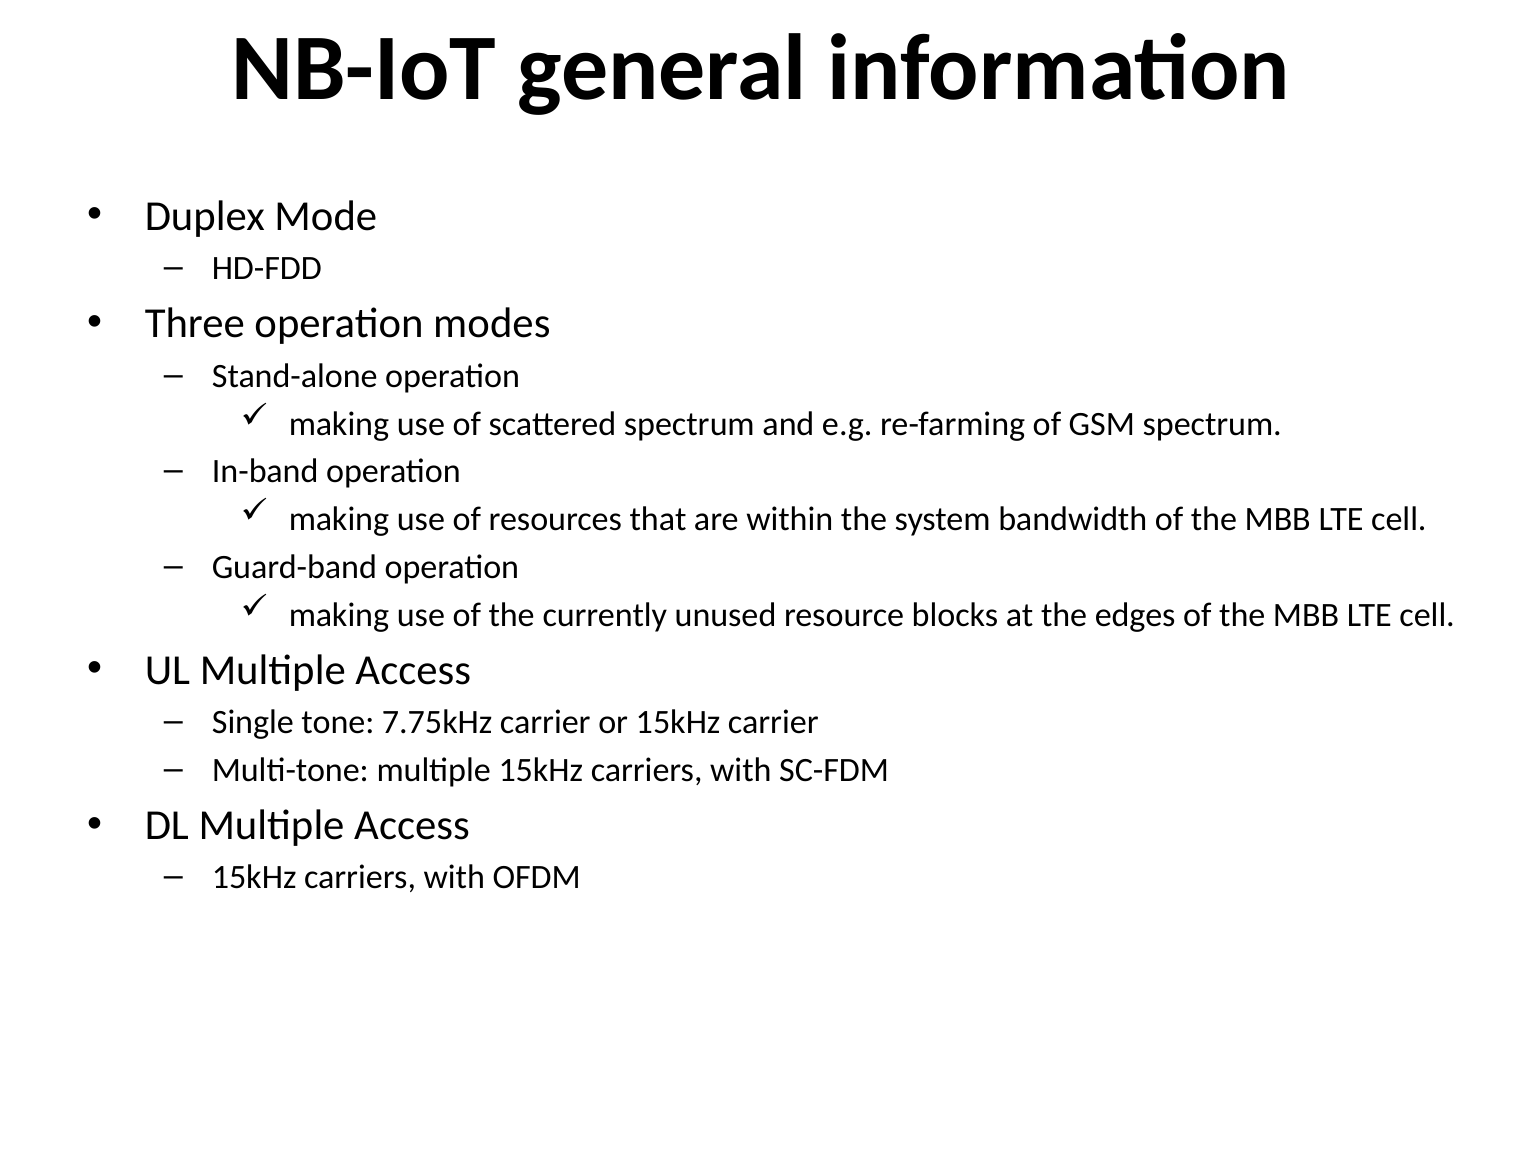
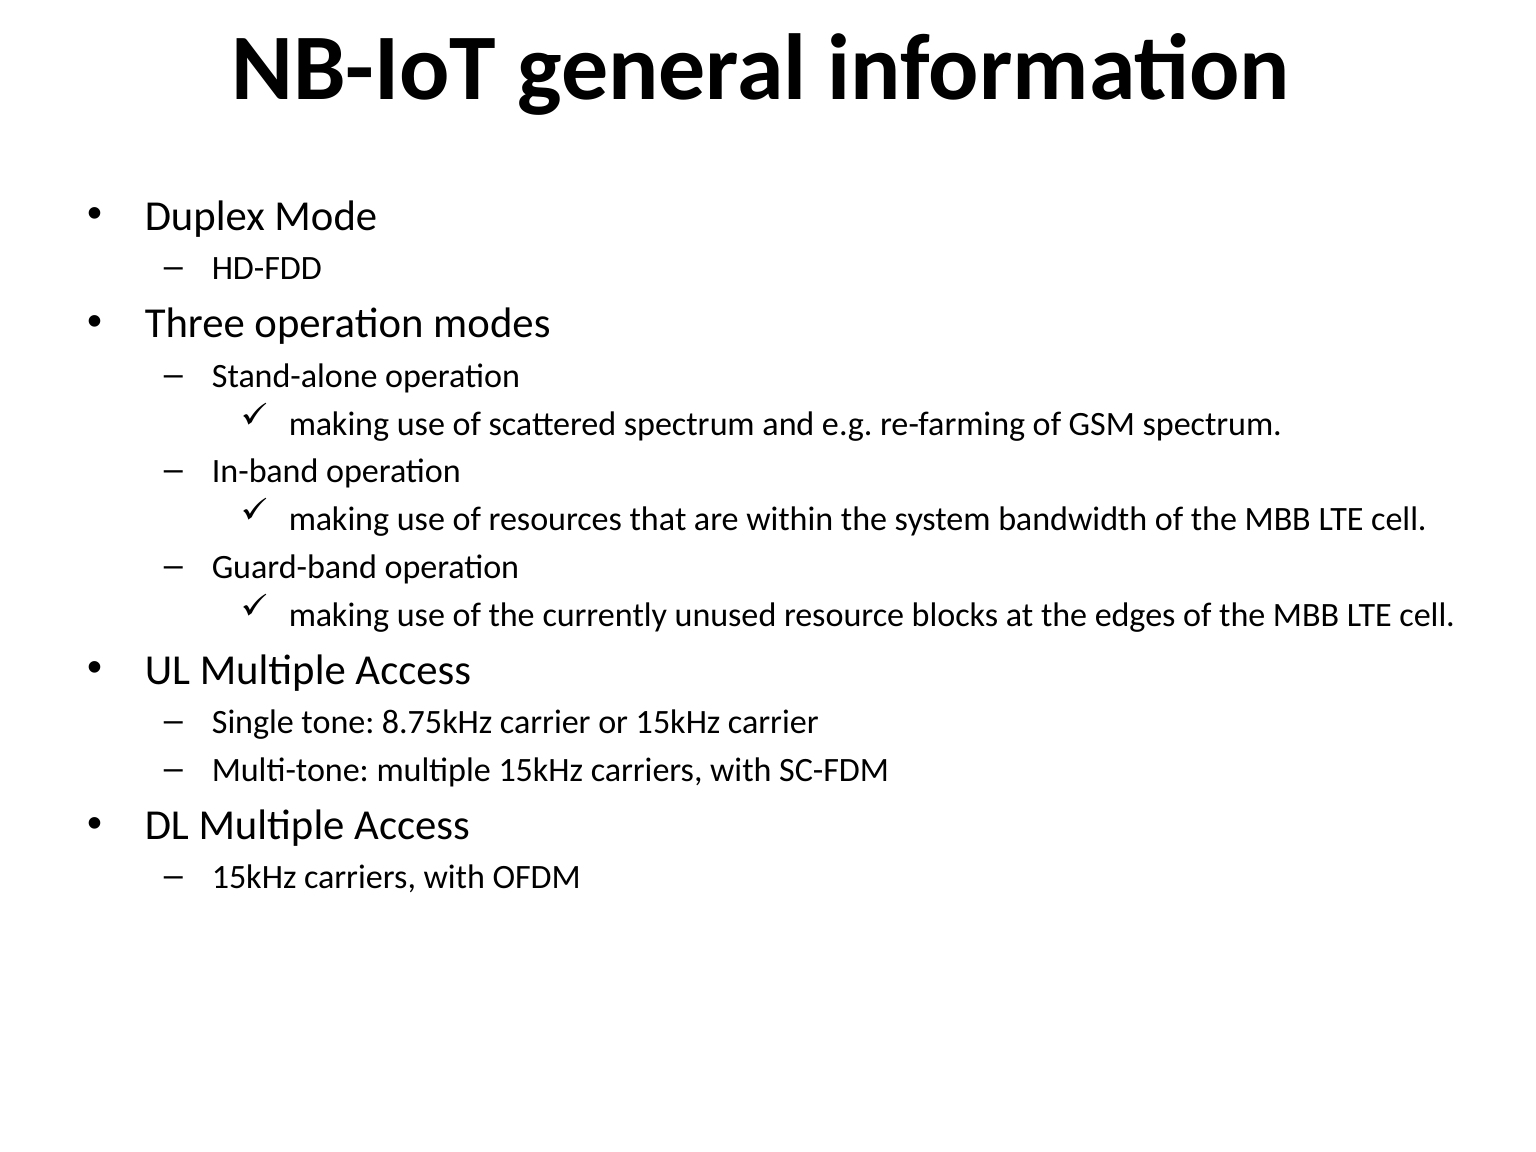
7.75kHz: 7.75kHz -> 8.75kHz (437, 722)
